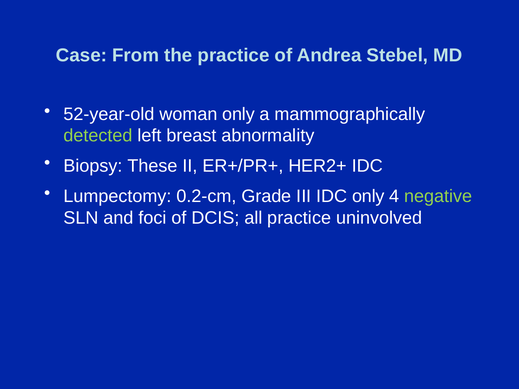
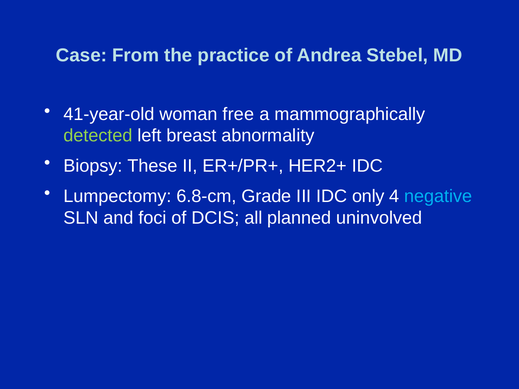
52-year-old: 52-year-old -> 41-year-old (109, 114)
woman only: only -> free (238, 114)
0.2-cm: 0.2-cm -> 6.8-cm (206, 196)
negative colour: light green -> light blue (438, 196)
all practice: practice -> planned (299, 218)
